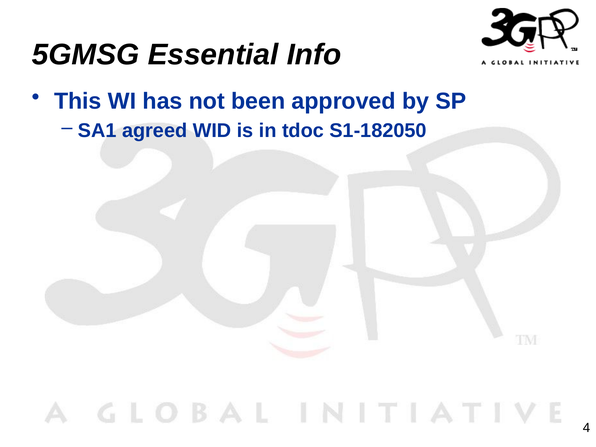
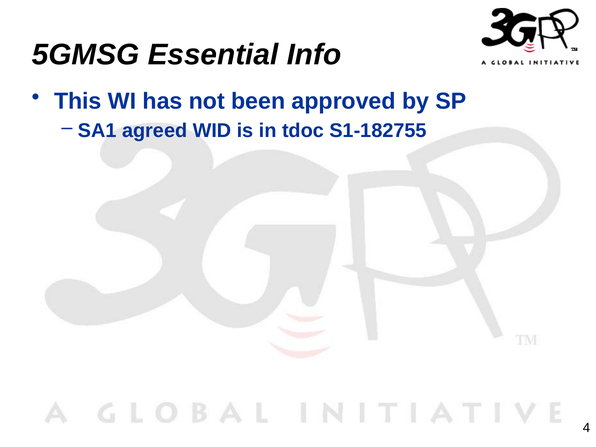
S1-182050: S1-182050 -> S1-182755 (378, 131)
